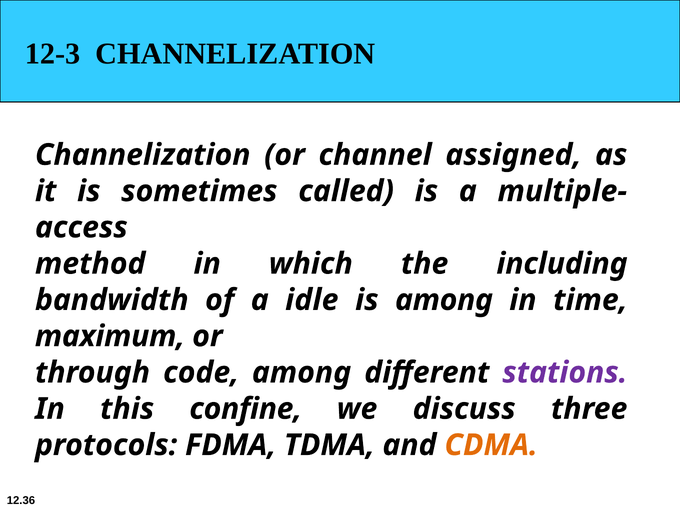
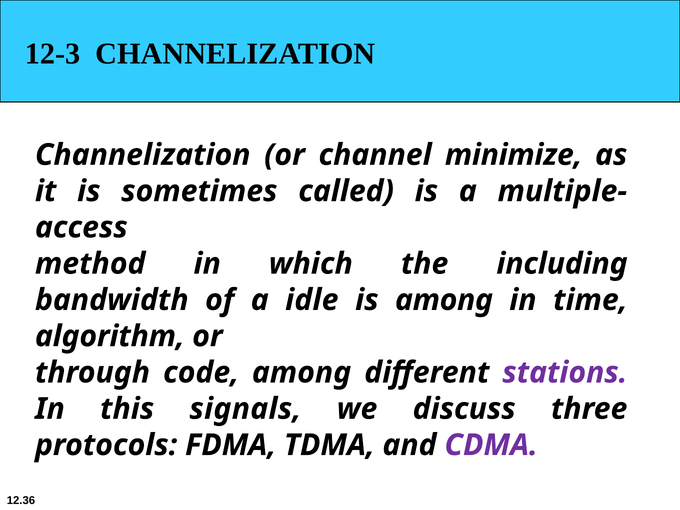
assigned: assigned -> minimize (514, 155)
maximum: maximum -> algorithm (110, 336)
confine: confine -> signals (245, 409)
CDMA colour: orange -> purple (491, 445)
